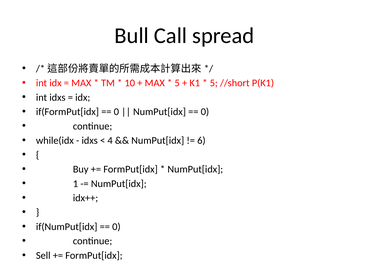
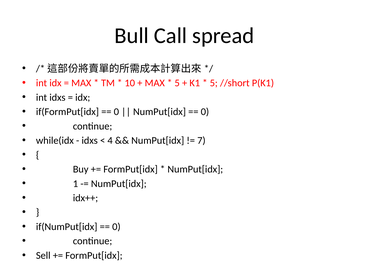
6: 6 -> 7 (201, 140)
